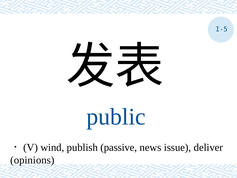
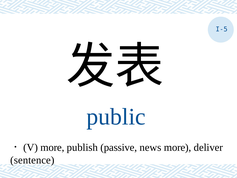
wind: wind -> more (52, 147)
news issue: issue -> more (178, 147)
opinions: opinions -> sentence (32, 160)
